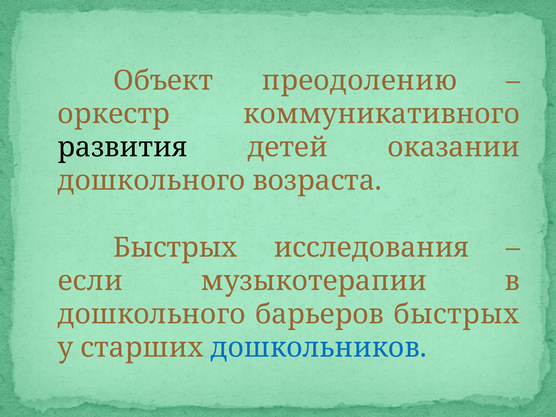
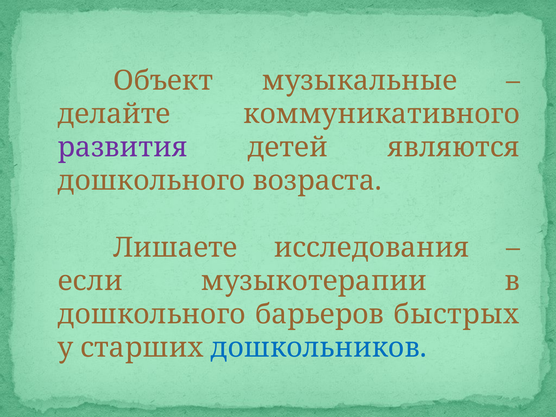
преодолению: преодолению -> музыкальные (360, 81)
оркестр: оркестр -> делайте (114, 114)
развития colour: black -> purple (123, 147)
оказании: оказании -> являются (454, 147)
Быстрых: Быстрых -> Лишаете (175, 248)
